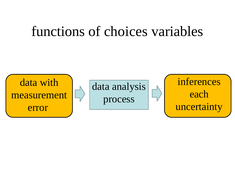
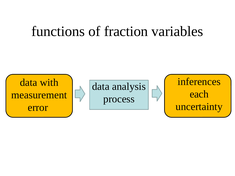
choices: choices -> fraction (126, 31)
